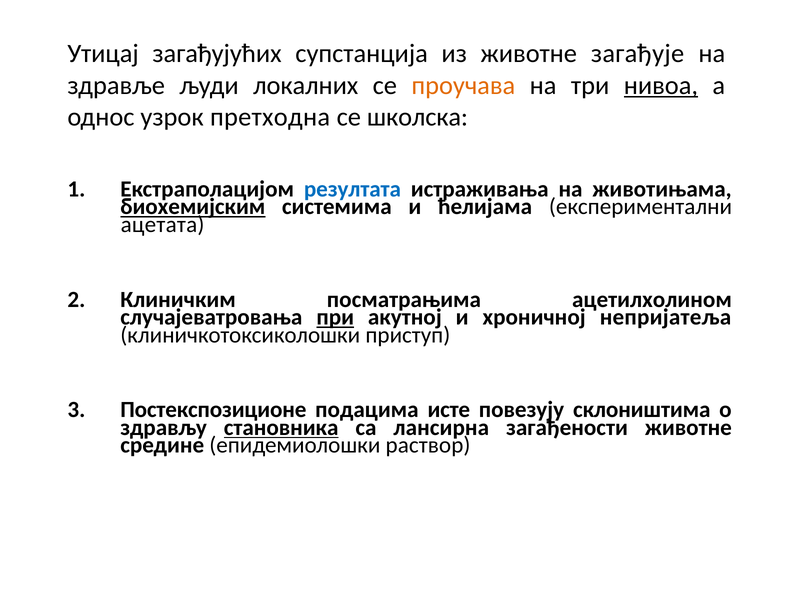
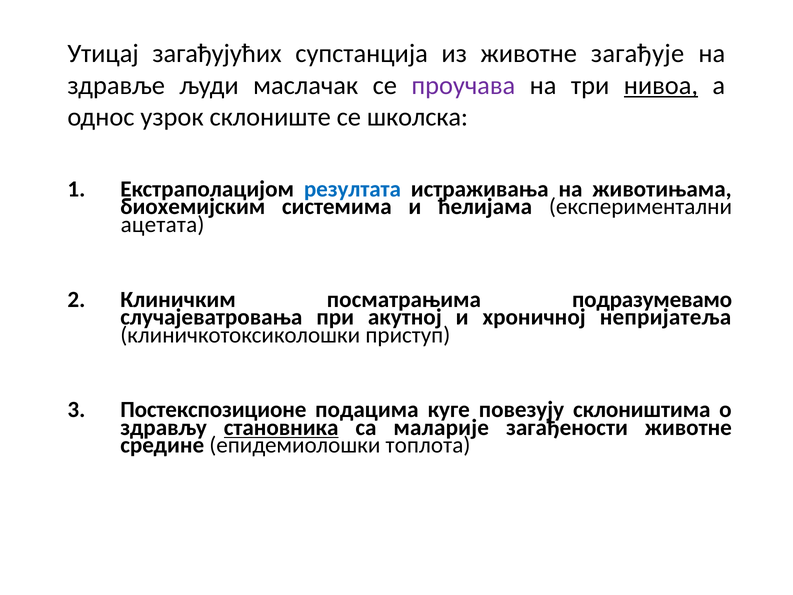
локалних: локалних -> маслачак (306, 85)
проучава colour: orange -> purple (463, 85)
претходна: претходна -> склониште (270, 117)
биохемијским underline: present -> none (193, 207)
ацетилхолином: ацетилхолином -> подразумевамо (652, 299)
при underline: present -> none (335, 317)
исте: исте -> куге (449, 410)
лансирна: лансирна -> маларије (441, 427)
раствор: раствор -> топлота (428, 445)
